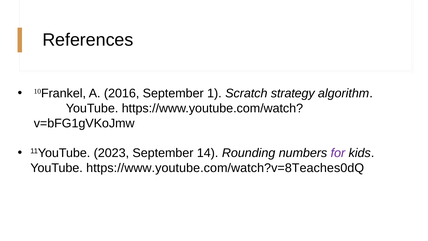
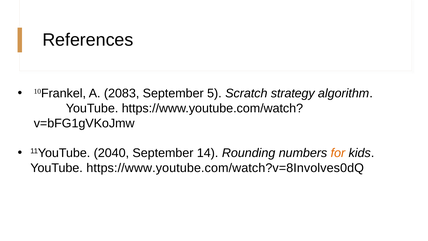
2016: 2016 -> 2083 (122, 93)
1: 1 -> 5 (214, 93)
2023: 2023 -> 2040 (111, 153)
for colour: purple -> orange (338, 153)
https://www.youtube.com/watch?v=8Teaches0dQ: https://www.youtube.com/watch?v=8Teaches0dQ -> https://www.youtube.com/watch?v=8Involves0dQ (225, 168)
